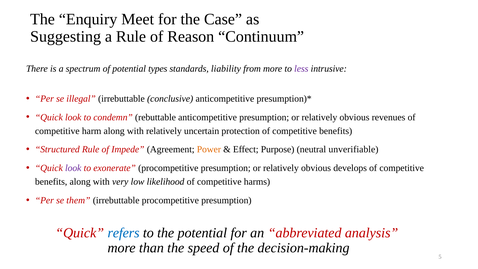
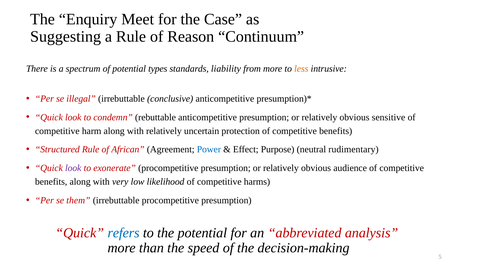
less colour: purple -> orange (301, 69)
revenues: revenues -> sensitive (389, 117)
Impede: Impede -> African (128, 149)
Power colour: orange -> blue (209, 149)
unverifiable: unverifiable -> rudimentary (354, 149)
develops: develops -> audience (350, 168)
